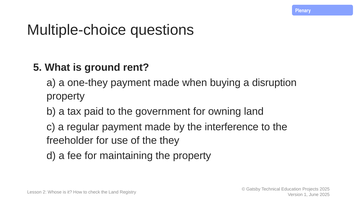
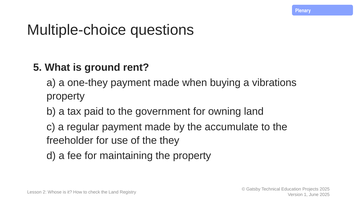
disruption: disruption -> vibrations (274, 83)
interference: interference -> accumulate (232, 127)
